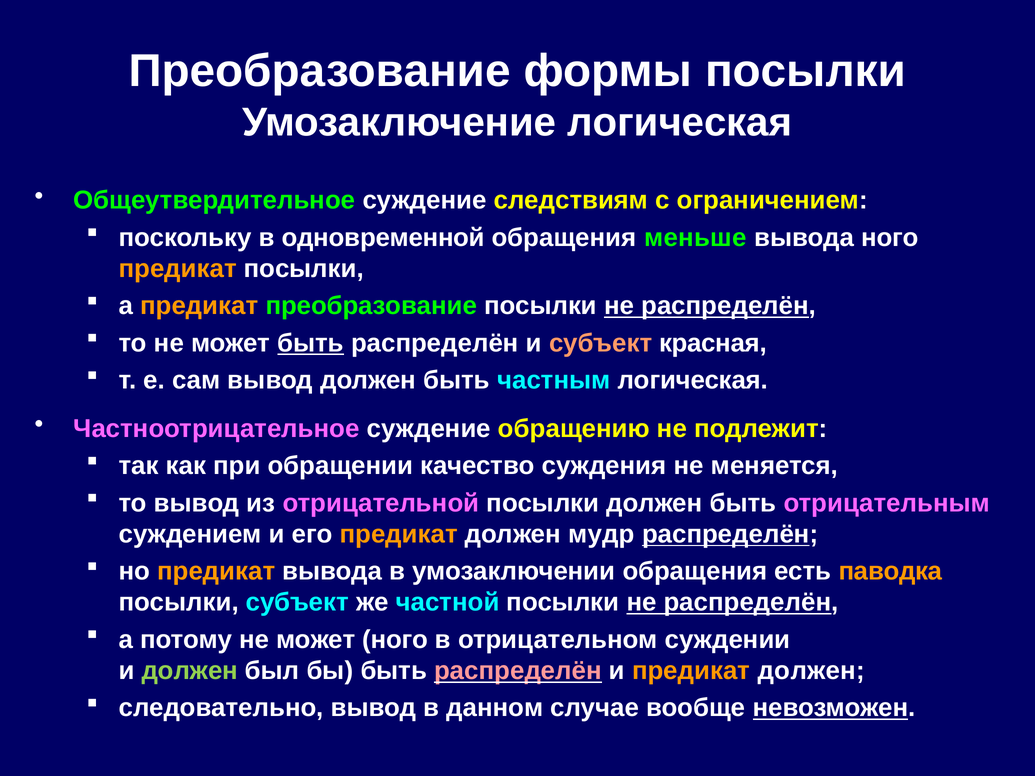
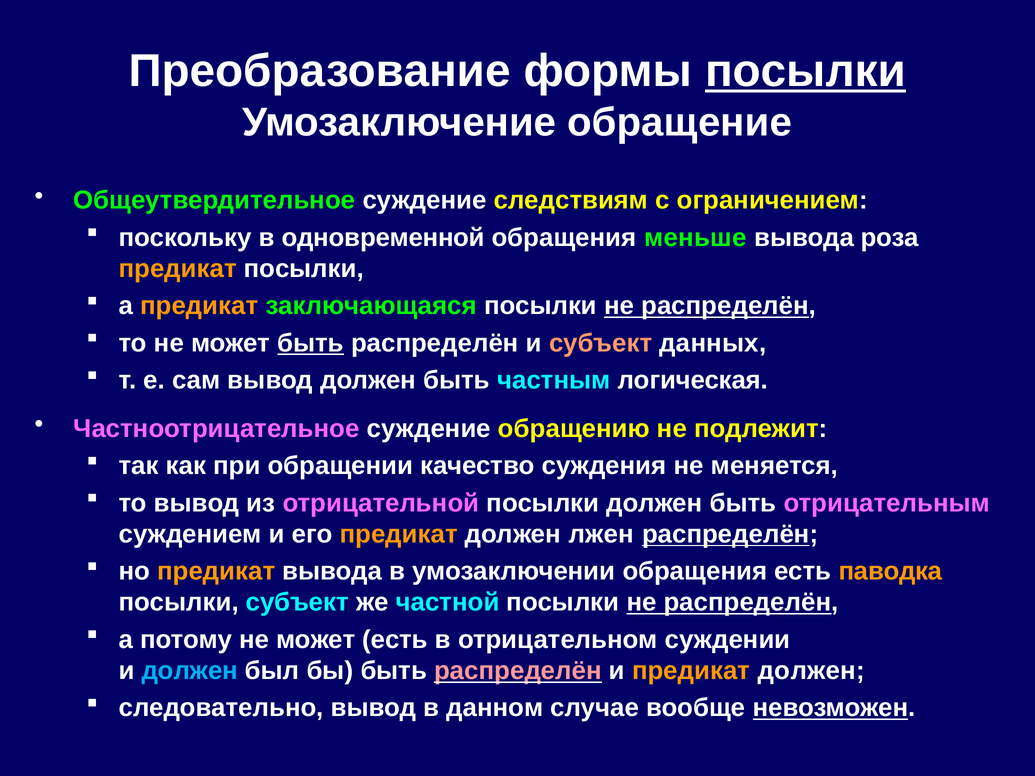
посылки underline: none -> present (805, 71)
Умозаключение логическая: логическая -> обращение (680, 123)
вывода ного: ного -> роза (890, 238)
предикат преобразование: преобразование -> заключающаяся (371, 306)
красная: красная -> данных (713, 343)
мудр: мудр -> лжен (601, 534)
может ного: ного -> есть (395, 640)
должен colour: light green -> light blue (190, 671)
